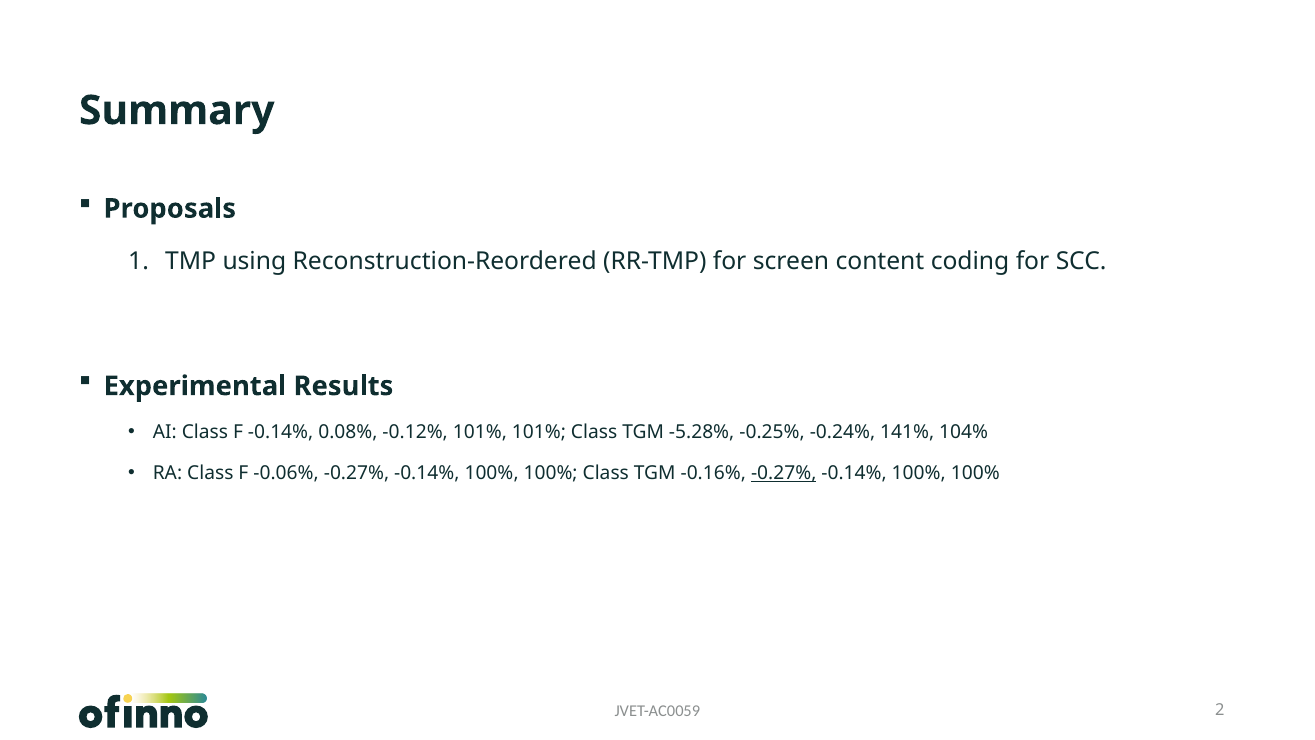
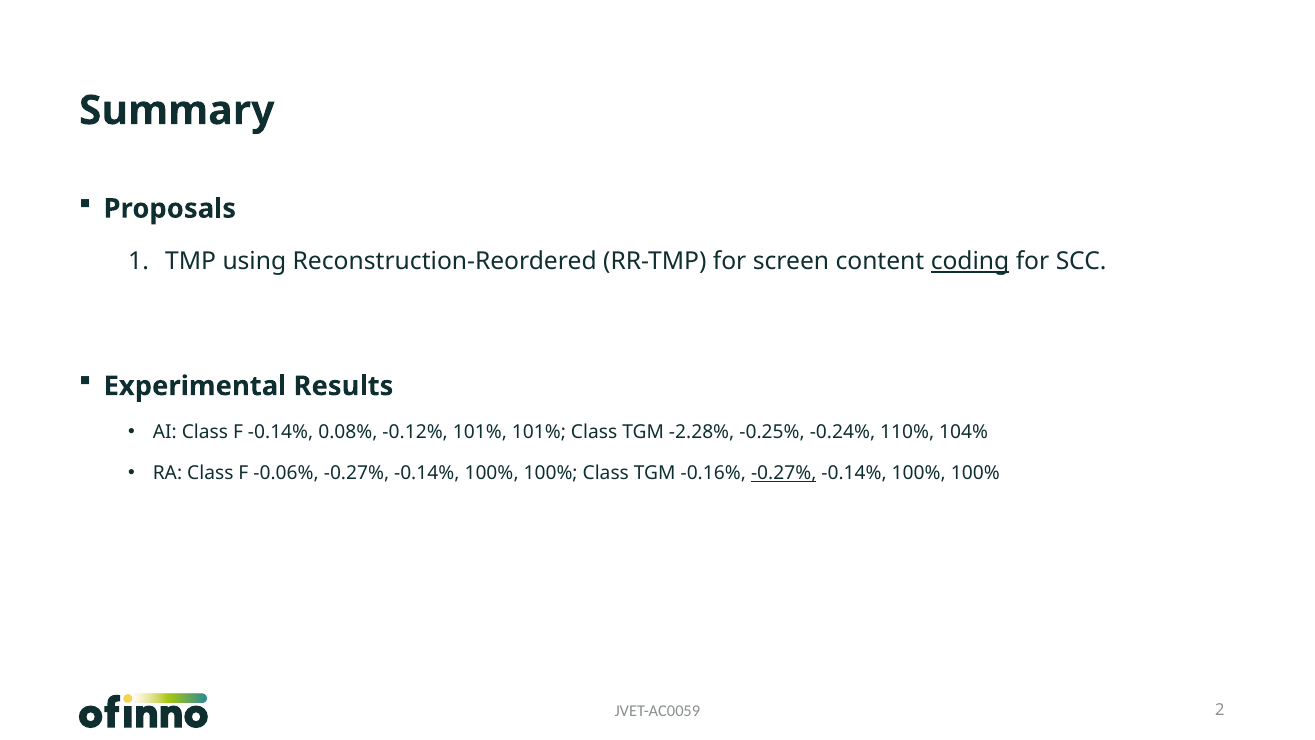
coding underline: none -> present (970, 261)
-5.28%: -5.28% -> -2.28% (702, 432)
141%: 141% -> 110% (907, 432)
